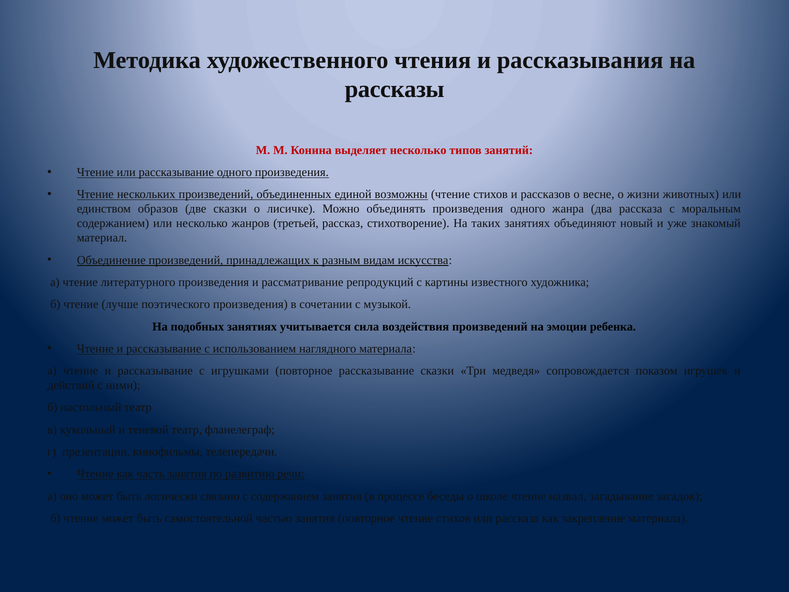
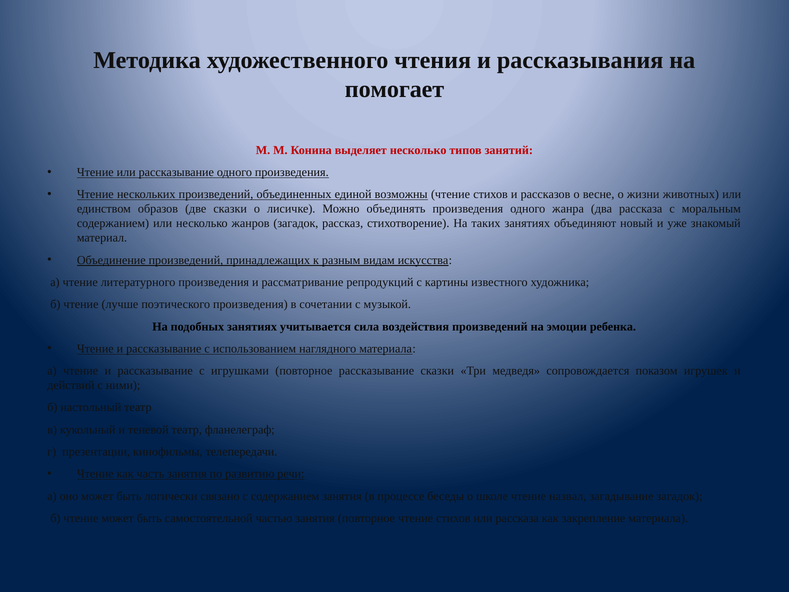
рассказы: рассказы -> помогает (395, 89)
жанров третьей: третьей -> загадок (296, 223)
